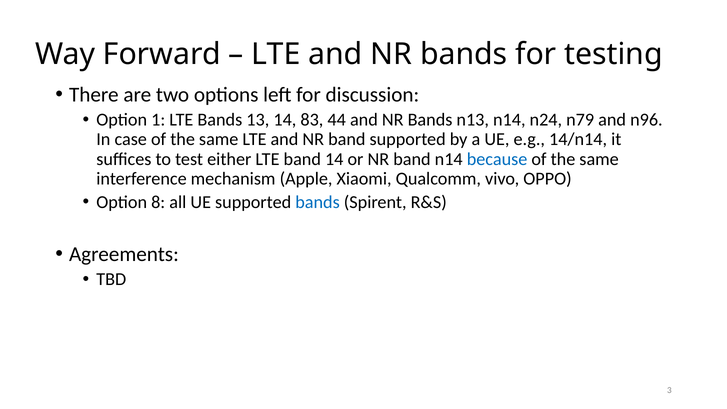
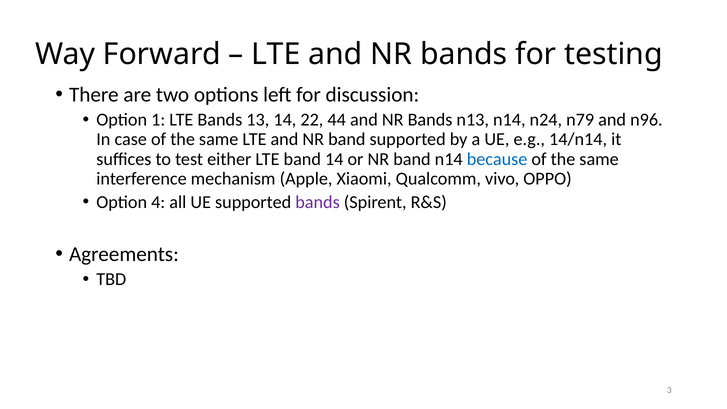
83: 83 -> 22 (312, 120)
8: 8 -> 4 (158, 202)
bands colour: blue -> purple (318, 202)
